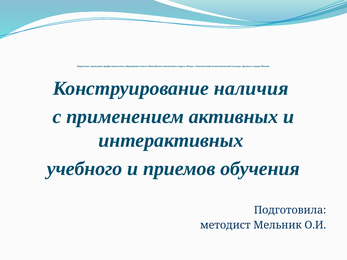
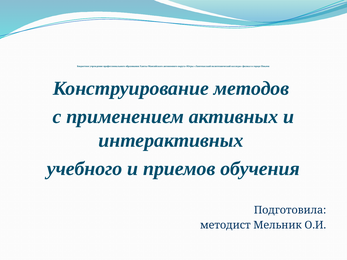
наличия: наличия -> методов (251, 88)
